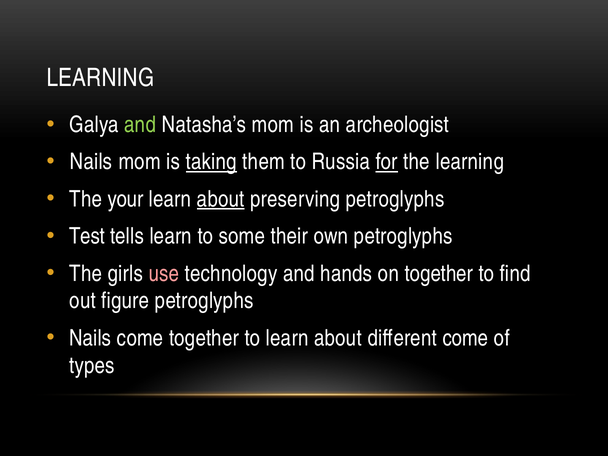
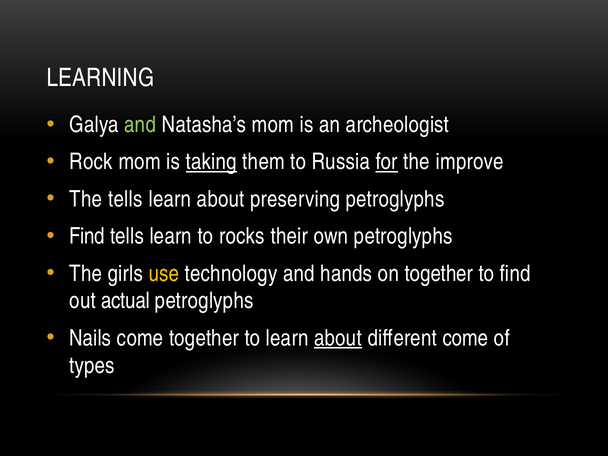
Nails: Nails -> Rock (91, 162)
the learning: learning -> improve (470, 162)
The your: your -> tells (125, 199)
about underline: present -> none (221, 199)
Test: Test -> Find (87, 236)
some: some -> rocks (242, 236)
use colour: pink -> yellow (164, 274)
figure: figure -> actual (126, 301)
about underline: none -> present (338, 338)
